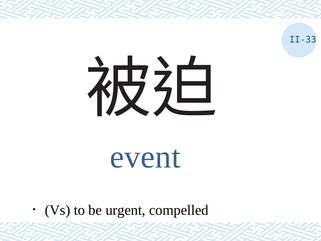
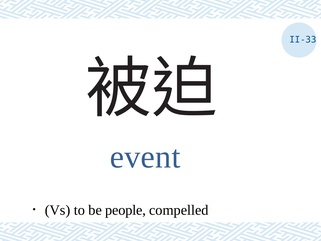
urgent: urgent -> people (126, 210)
